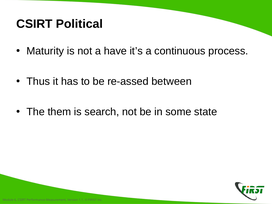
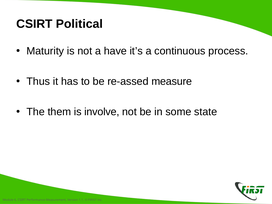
between: between -> measure (172, 81)
search: search -> involve (102, 112)
